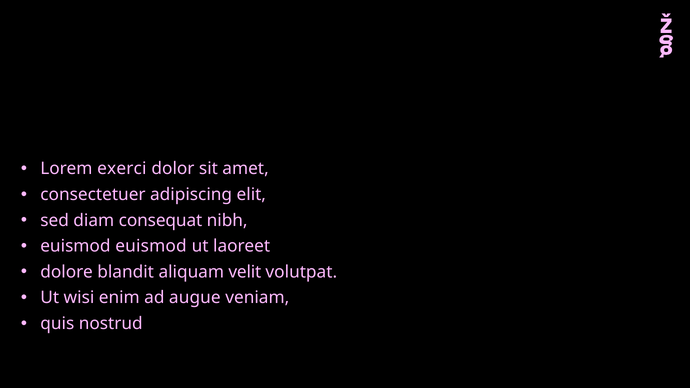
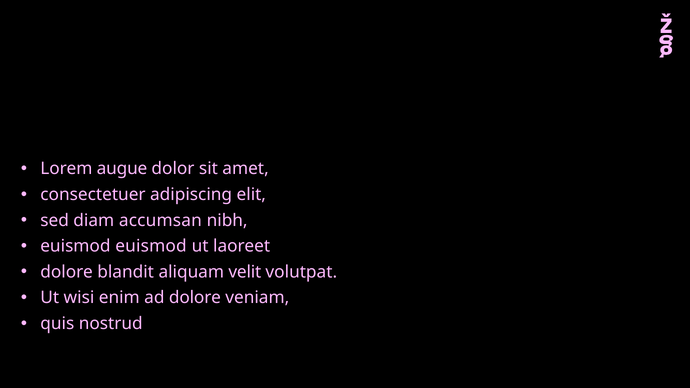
exerci: exerci -> augue (122, 169)
consequat: consequat -> accumsan (160, 220)
ad augue: augue -> dolore (195, 298)
